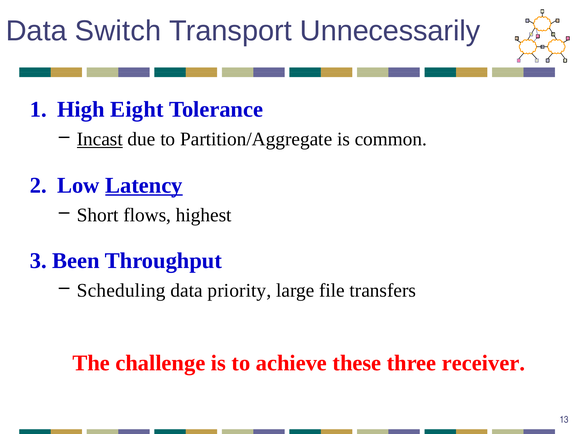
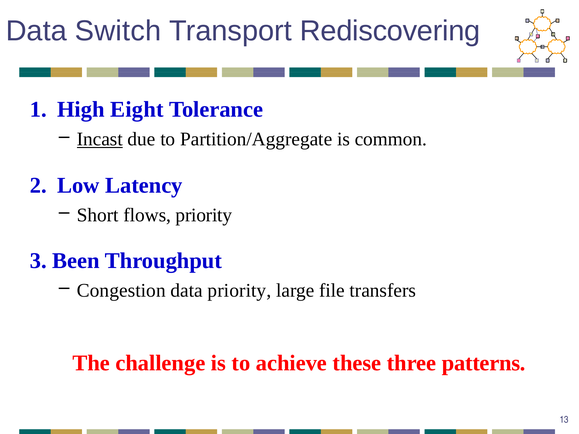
Unnecessarily: Unnecessarily -> Rediscovering (390, 31)
Latency underline: present -> none (144, 185)
flows highest: highest -> priority (204, 215)
Scheduling: Scheduling -> Congestion (121, 291)
receiver: receiver -> patterns (484, 363)
